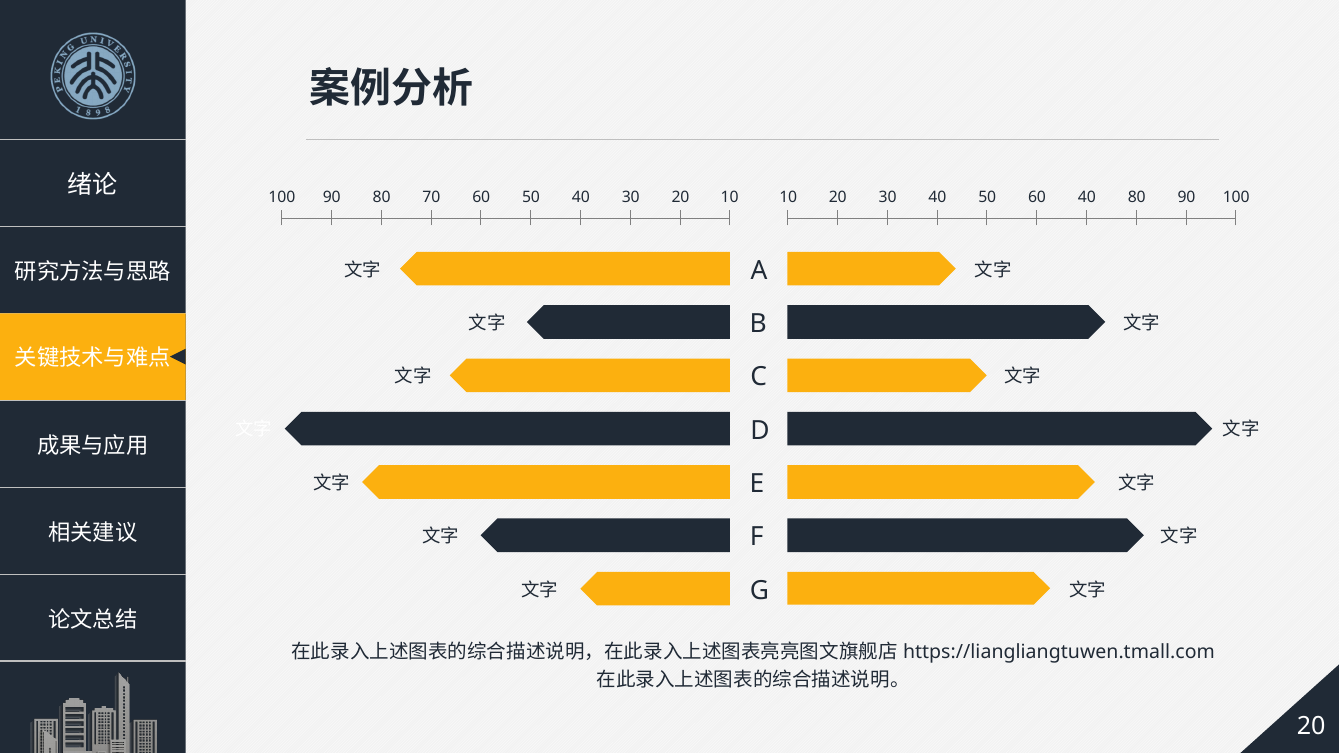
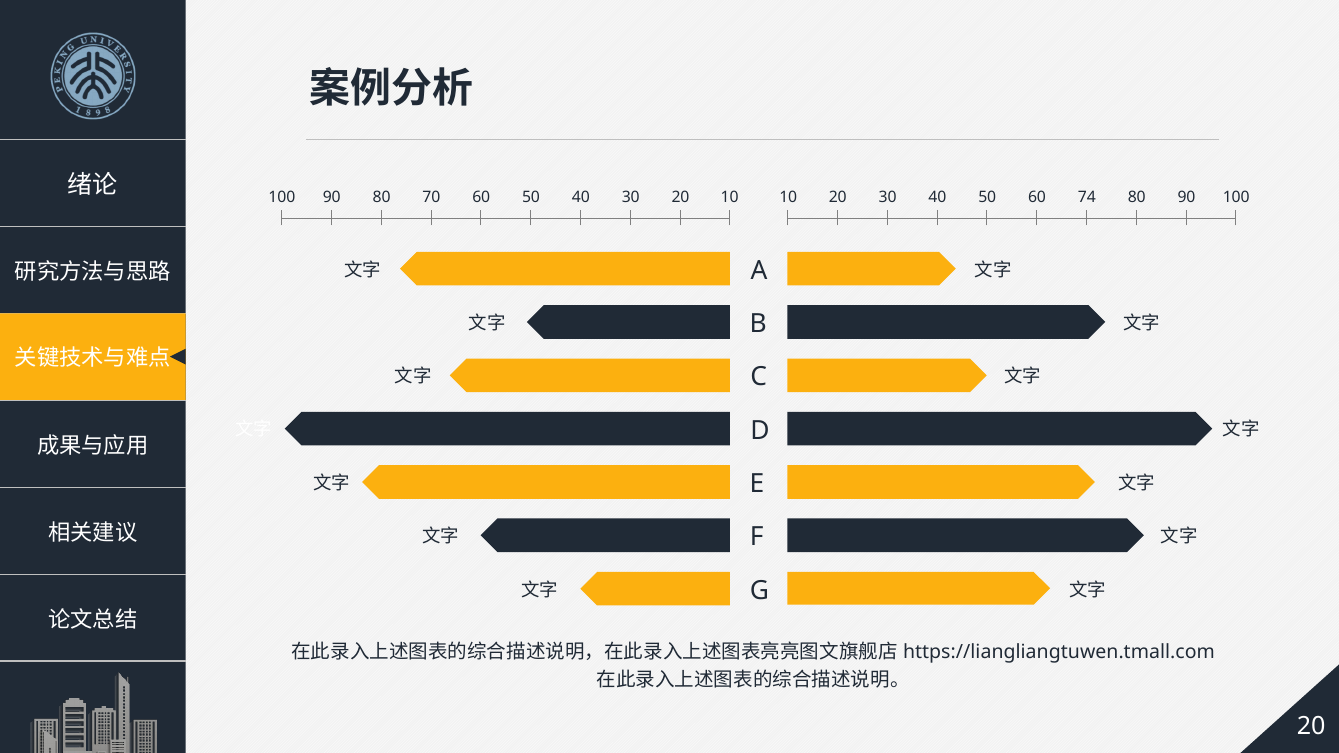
60 40: 40 -> 74 (1087, 197)
